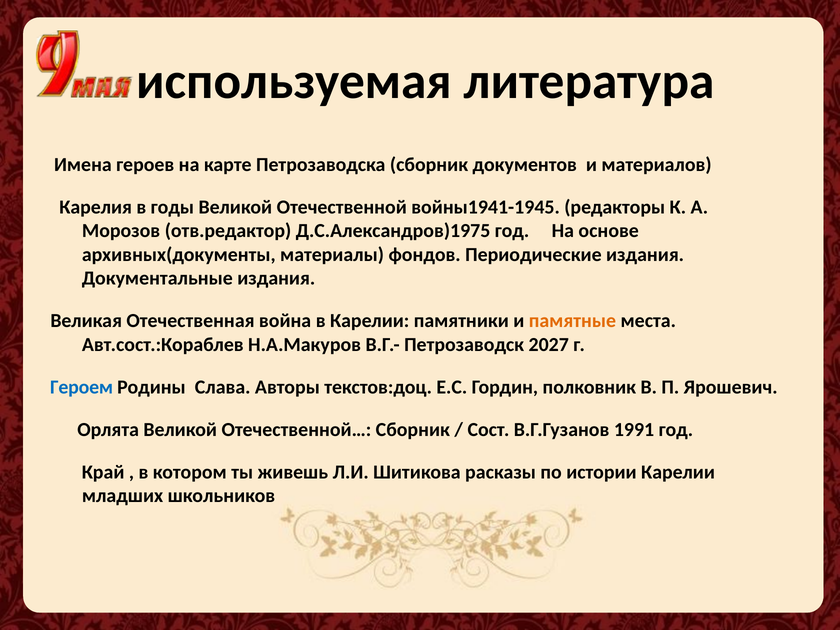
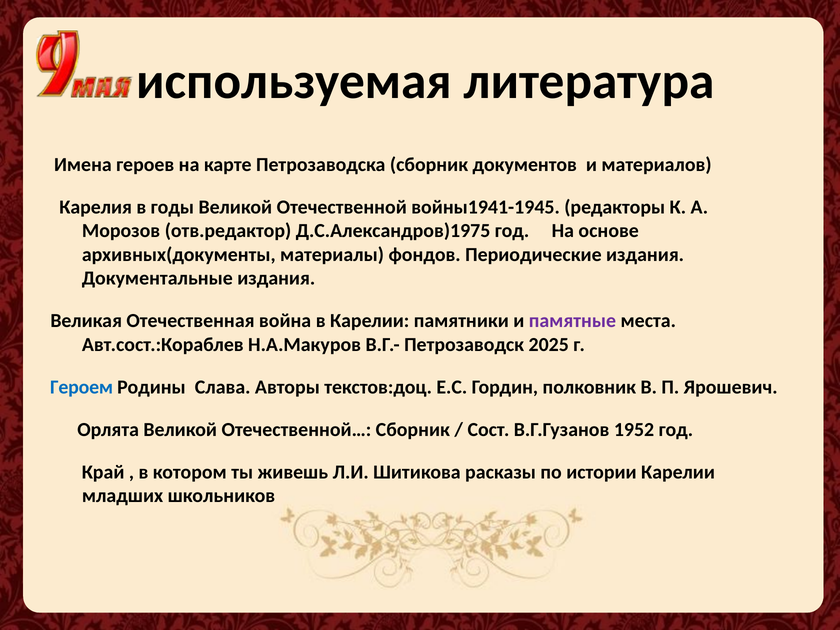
памятные colour: orange -> purple (572, 321)
2027: 2027 -> 2025 (549, 345)
1991: 1991 -> 1952 (634, 430)
